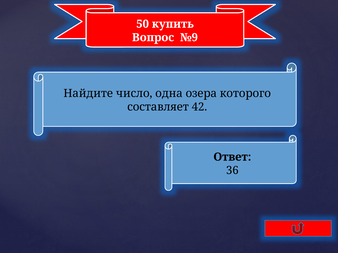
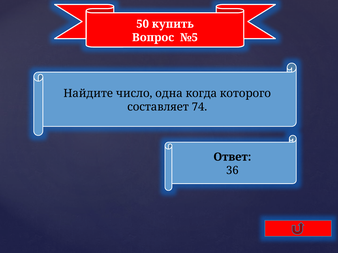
№9: №9 -> №5 (189, 38)
озера: озера -> когда (201, 94)
42: 42 -> 74 (199, 107)
